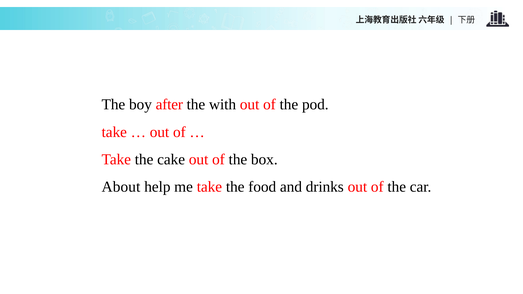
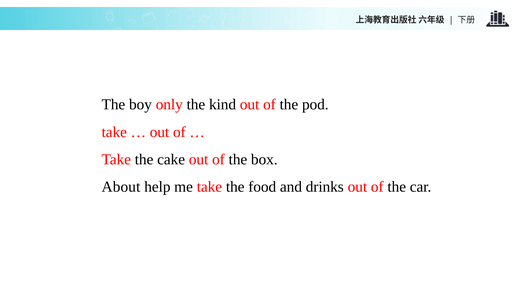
after: after -> only (169, 105)
with: with -> kind (223, 105)
